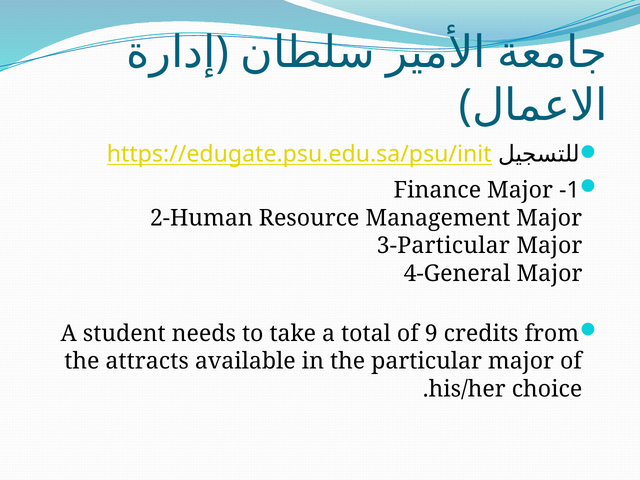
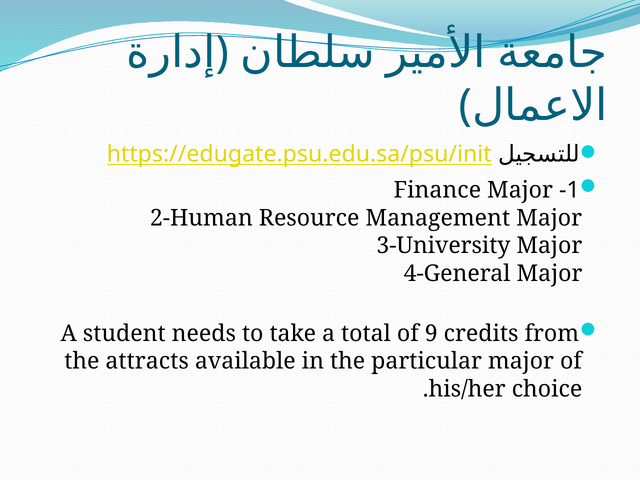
3-Particular: 3-Particular -> 3-University (443, 246)
